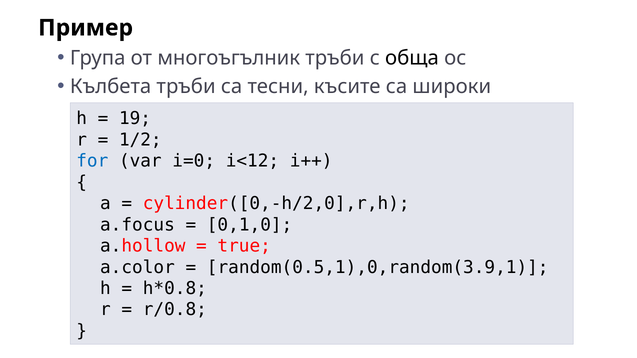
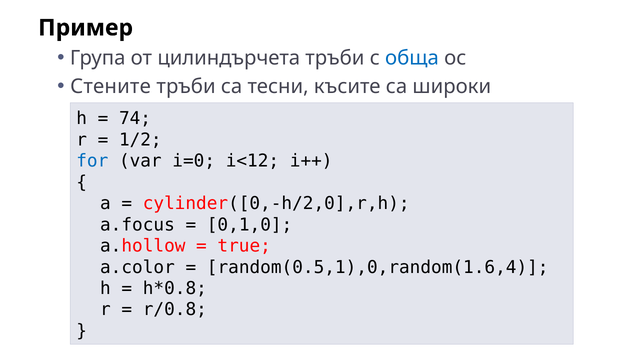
многоъгълник: многоъгълник -> цилиндърчета (229, 58)
обща colour: black -> blue (412, 58)
Кълбета: Кълбета -> Стените (111, 87)
19: 19 -> 74 (135, 119)
random(0.5,1),0,random(3.9,1: random(0.5,1),0,random(3.9,1 -> random(0.5,1),0,random(1.6,4 (378, 267)
